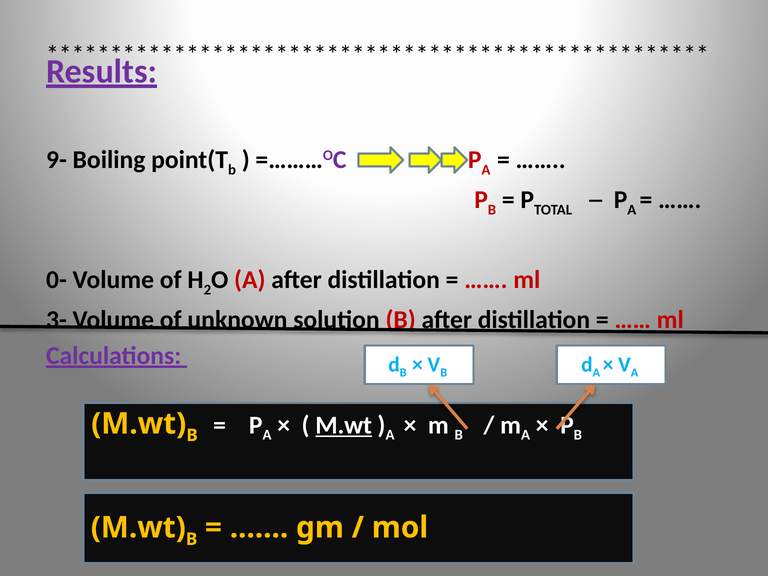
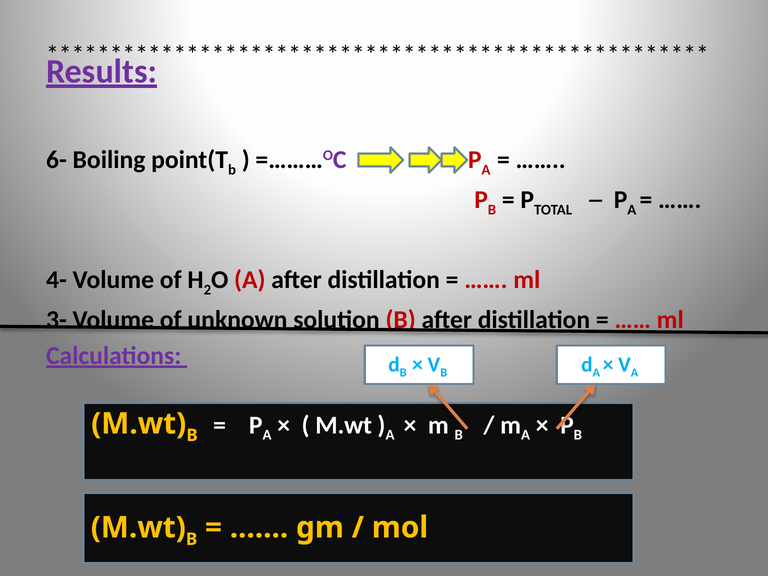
9-: 9- -> 6- (56, 160)
0-: 0- -> 4- (56, 280)
M.wt underline: present -> none (344, 425)
